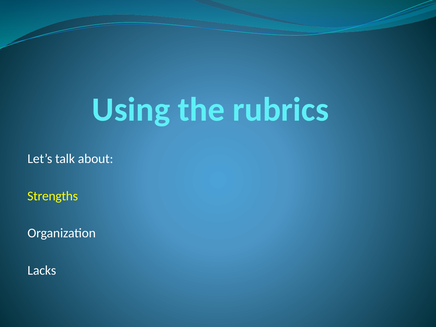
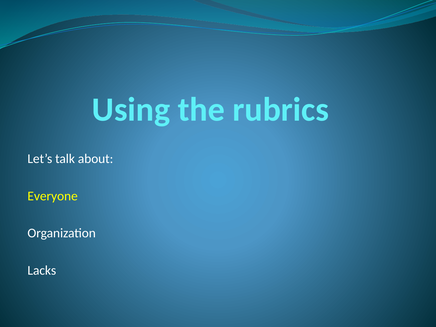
Strengths: Strengths -> Everyone (53, 196)
